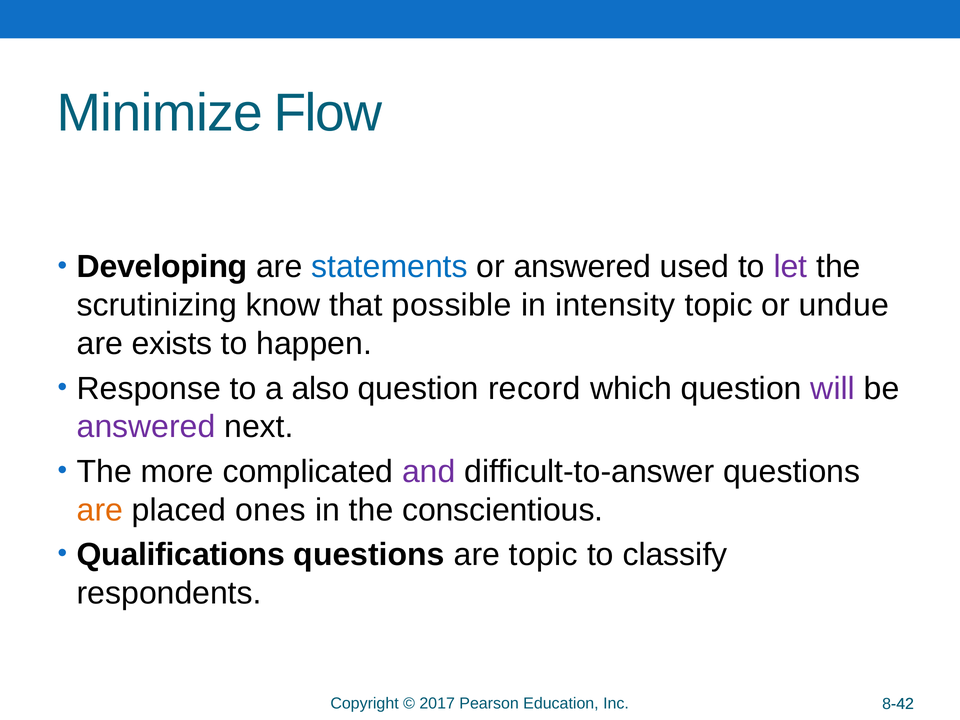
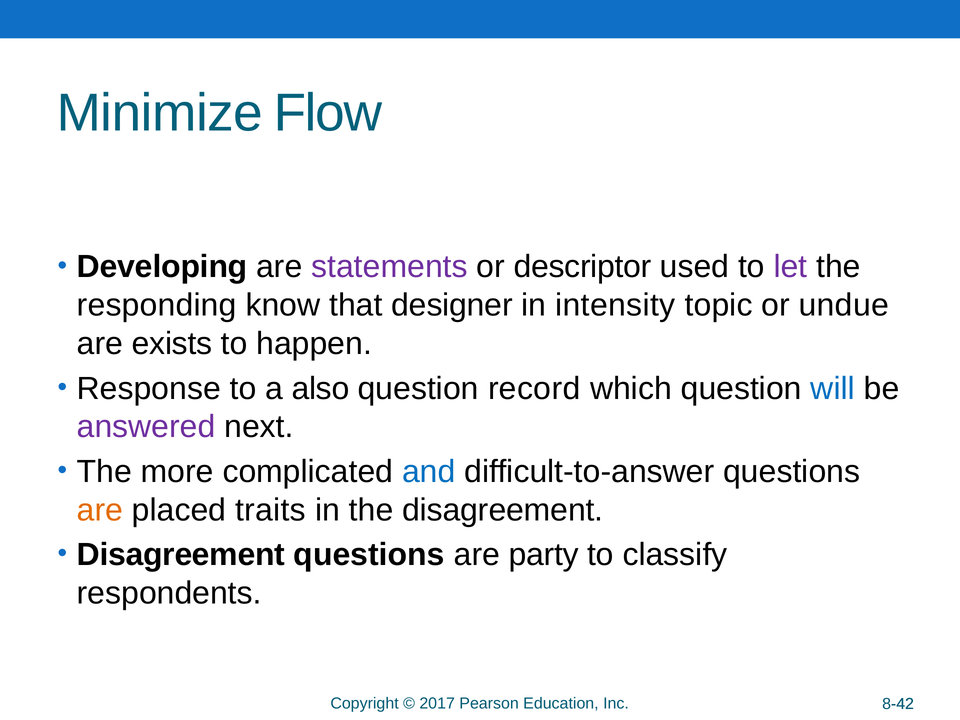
statements colour: blue -> purple (390, 267)
or answered: answered -> descriptor (583, 267)
scrutinizing: scrutinizing -> responding (157, 305)
possible: possible -> designer (452, 305)
will colour: purple -> blue (833, 388)
and colour: purple -> blue (429, 472)
ones: ones -> traits (270, 510)
the conscientious: conscientious -> disagreement (503, 510)
Qualifications: Qualifications -> Disagreement (181, 555)
are topic: topic -> party (544, 555)
